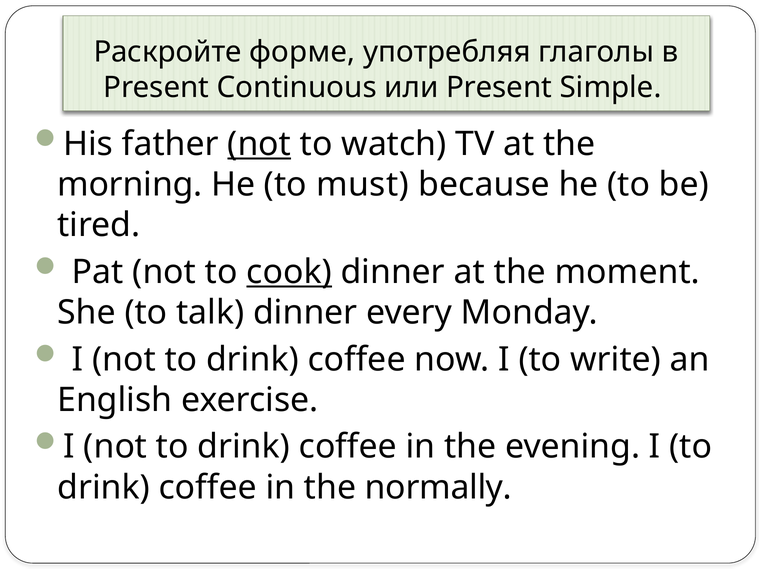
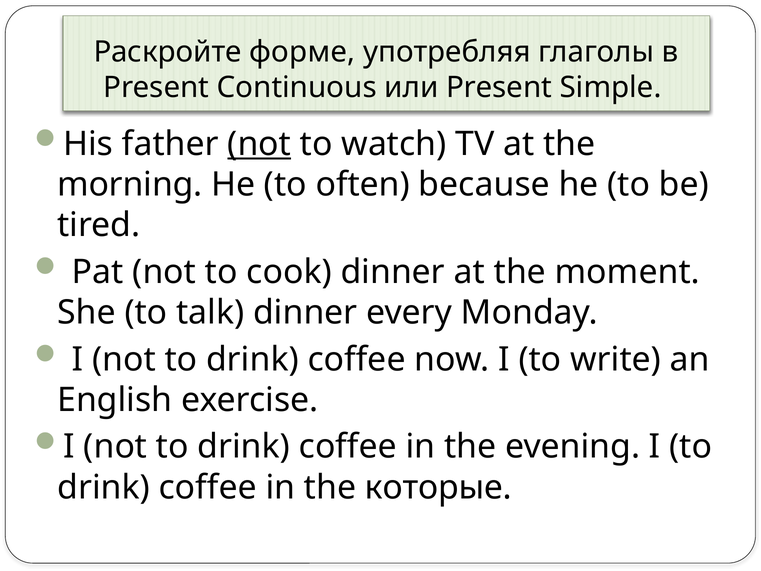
must: must -> often (363, 185)
cook underline: present -> none (289, 272)
normally: normally -> которые (438, 487)
